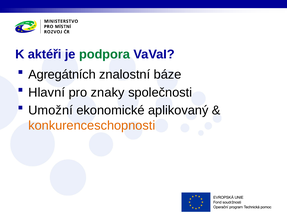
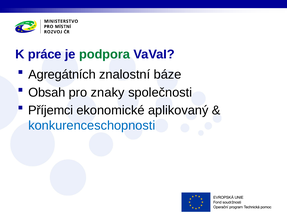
aktéři: aktéři -> práce (45, 54)
Hlavní: Hlavní -> Obsah (47, 93)
Umožní: Umožní -> Příjemci (51, 110)
konkurenceschopnosti colour: orange -> blue (92, 126)
